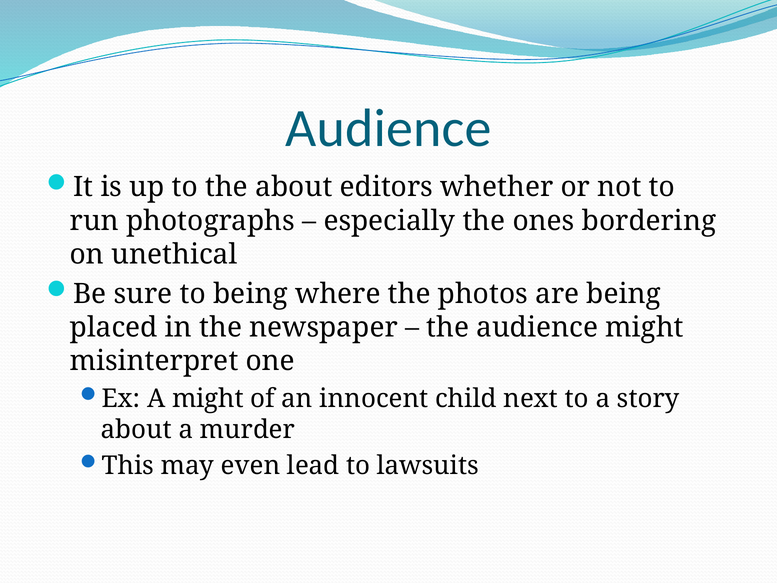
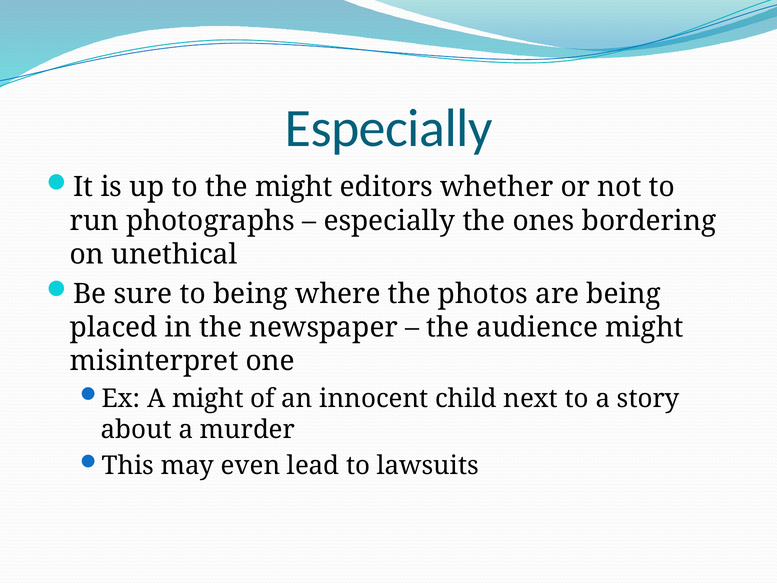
Audience: Audience -> Especially (389, 128)
the about: about -> might (294, 187)
